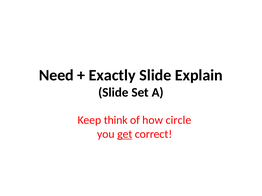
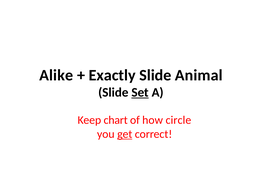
Need: Need -> Alike (56, 75)
Explain: Explain -> Animal (199, 75)
Set underline: none -> present (140, 93)
think: think -> chart (116, 120)
